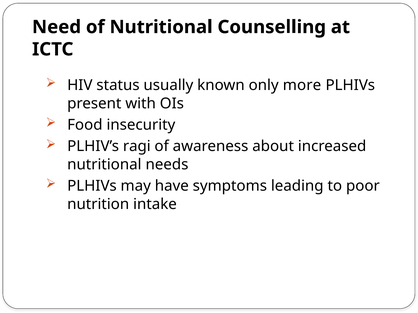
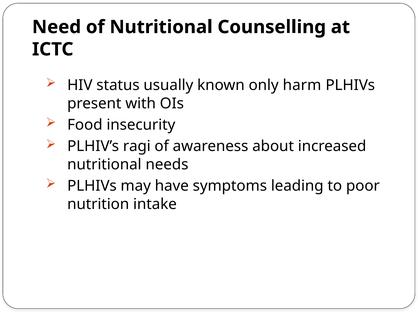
more: more -> harm (302, 85)
